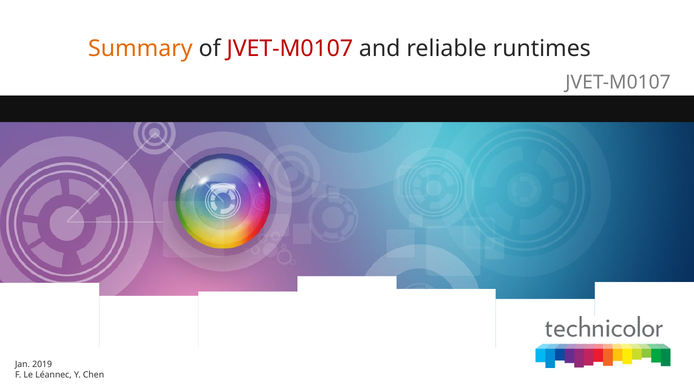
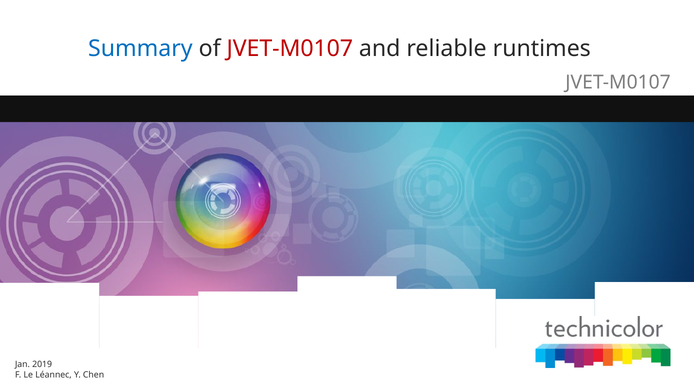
Summary colour: orange -> blue (140, 48)
